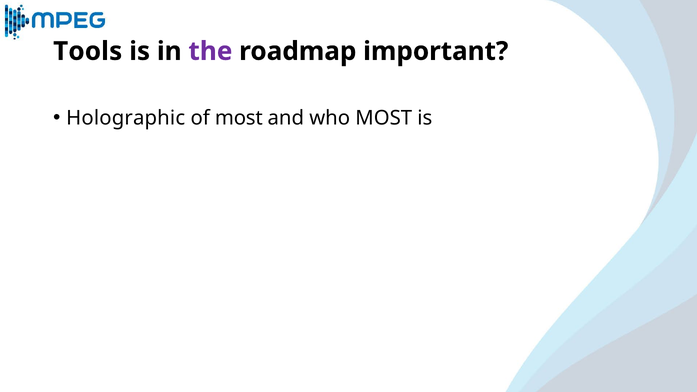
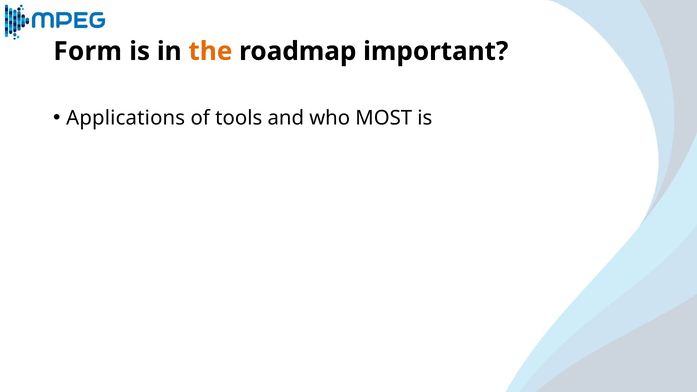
Tools: Tools -> Form (88, 51)
the colour: purple -> orange (210, 51)
Holographic: Holographic -> Applications (126, 118)
of most: most -> tools (239, 118)
